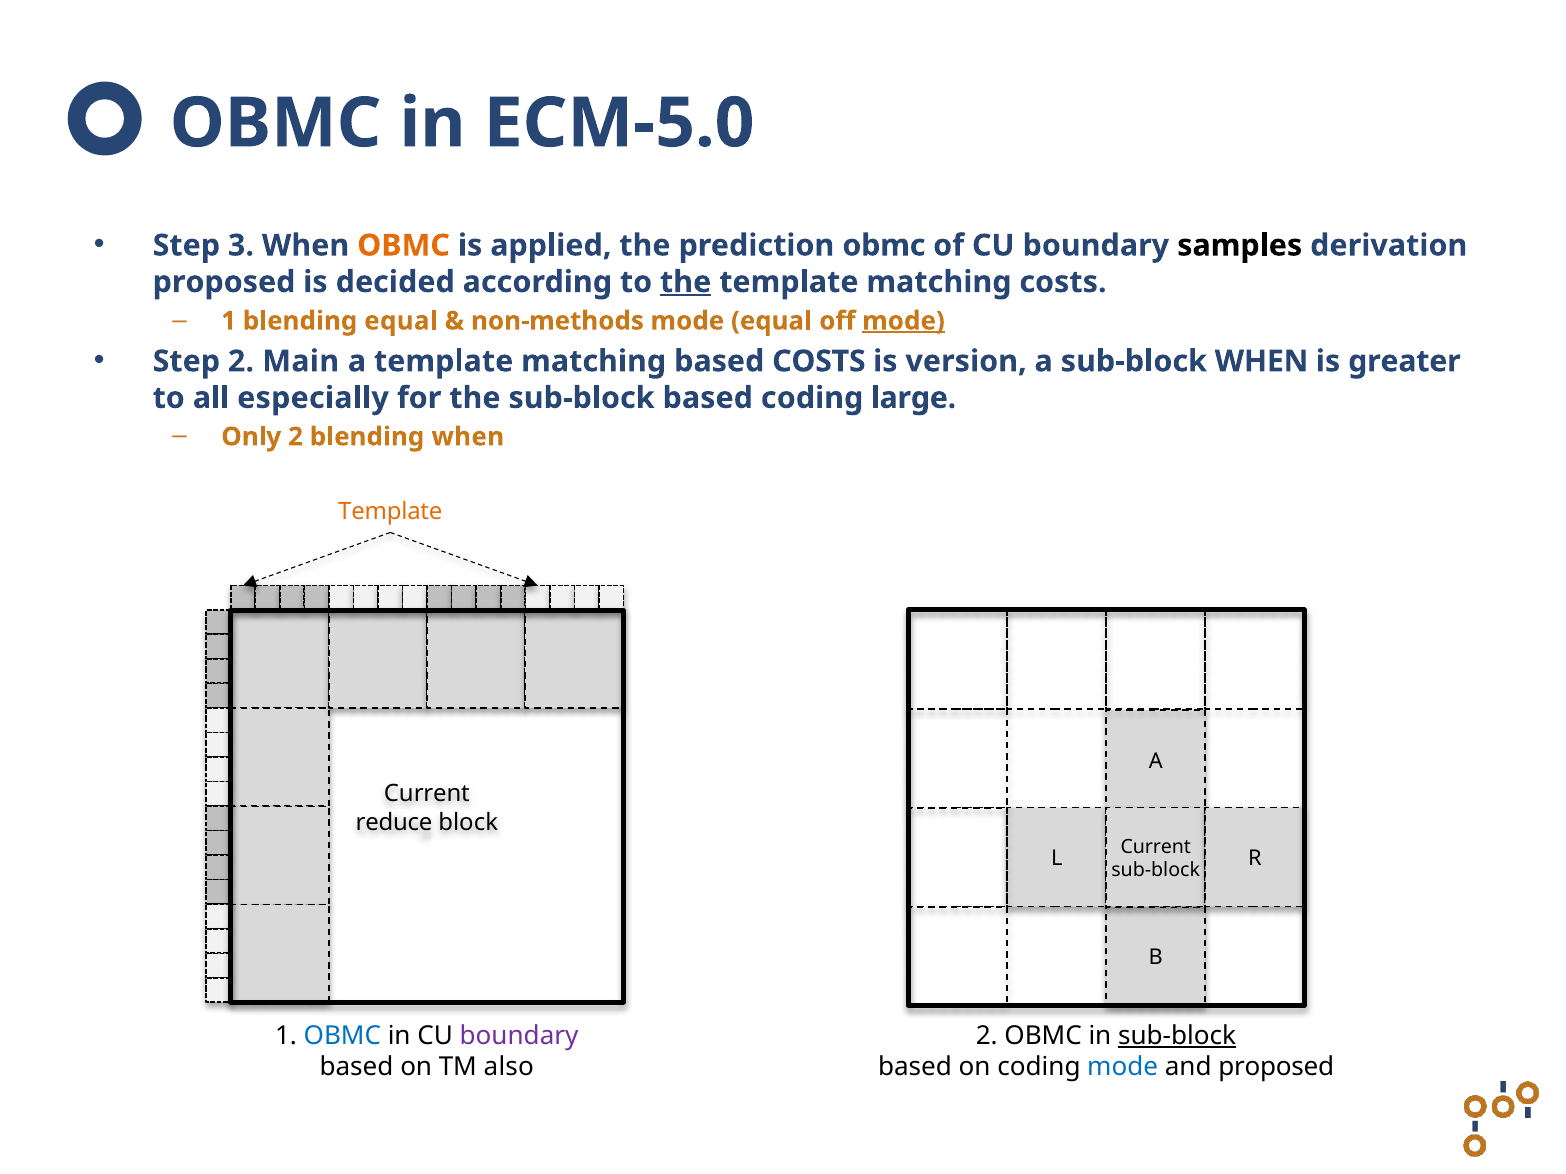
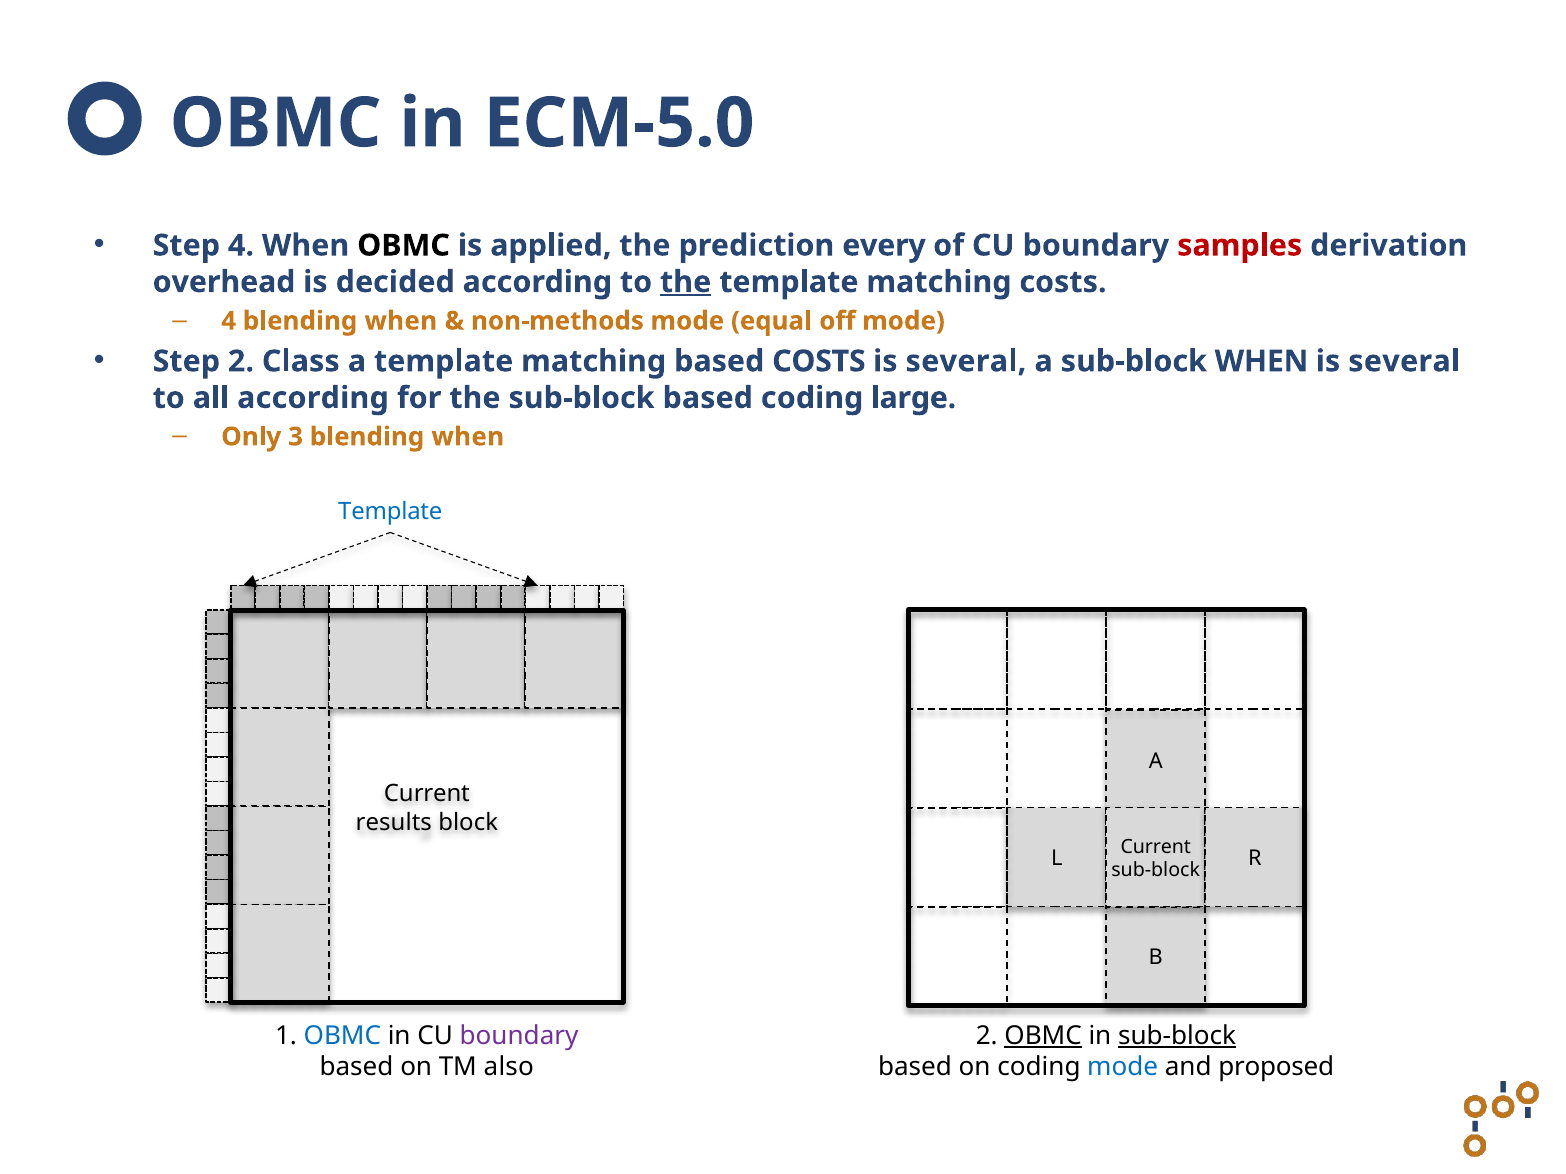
Step 3: 3 -> 4 (241, 246)
OBMC colour: orange -> black (404, 246)
prediction obmc: obmc -> every (884, 246)
samples colour: black -> red (1240, 246)
proposed: proposed -> overhead (224, 282)
1: 1 -> 4 (229, 321)
equal: equal -> when (401, 321)
mode underline: present -> none (904, 321)
Main: Main -> Class (301, 361)
version: version -> several (966, 361)
greater: greater -> several (1404, 361)
all especially: especially -> according (313, 398)
Only 2: 2 -> 3 (296, 437)
Template colour: orange -> blue (390, 512)
reduce: reduce -> results (394, 823)
OBMC underline: none -> present (1043, 1036)
